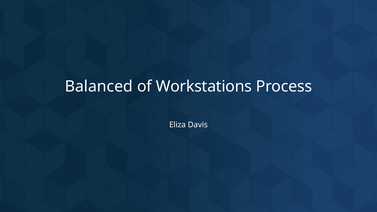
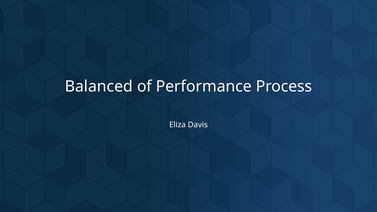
Workstations: Workstations -> Performance (204, 86)
